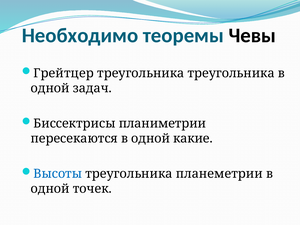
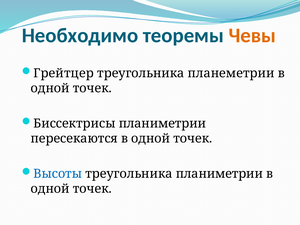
Чевы colour: black -> orange (252, 35)
треугольника треугольника: треугольника -> планеметрии (231, 73)
задач: задач -> точек (92, 88)
пересекаются в одной какие: какие -> точек (193, 138)
треугольника планеметрии: планеметрии -> планиметрии (219, 174)
